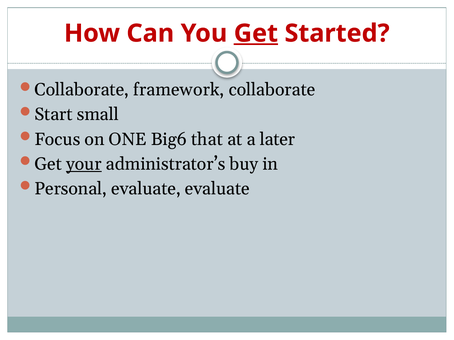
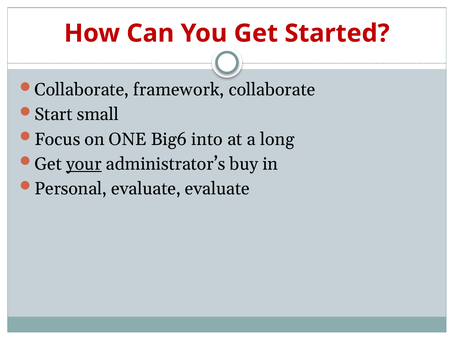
Get underline: present -> none (256, 33)
that: that -> into (207, 139)
later: later -> long (277, 139)
